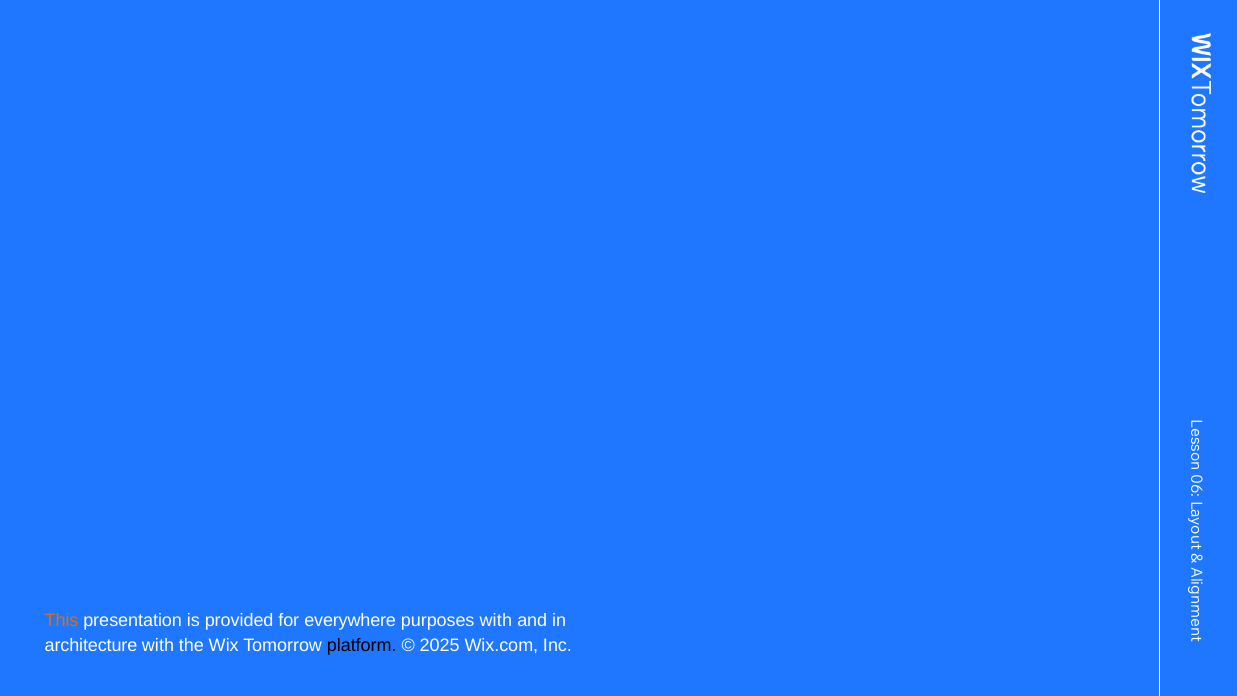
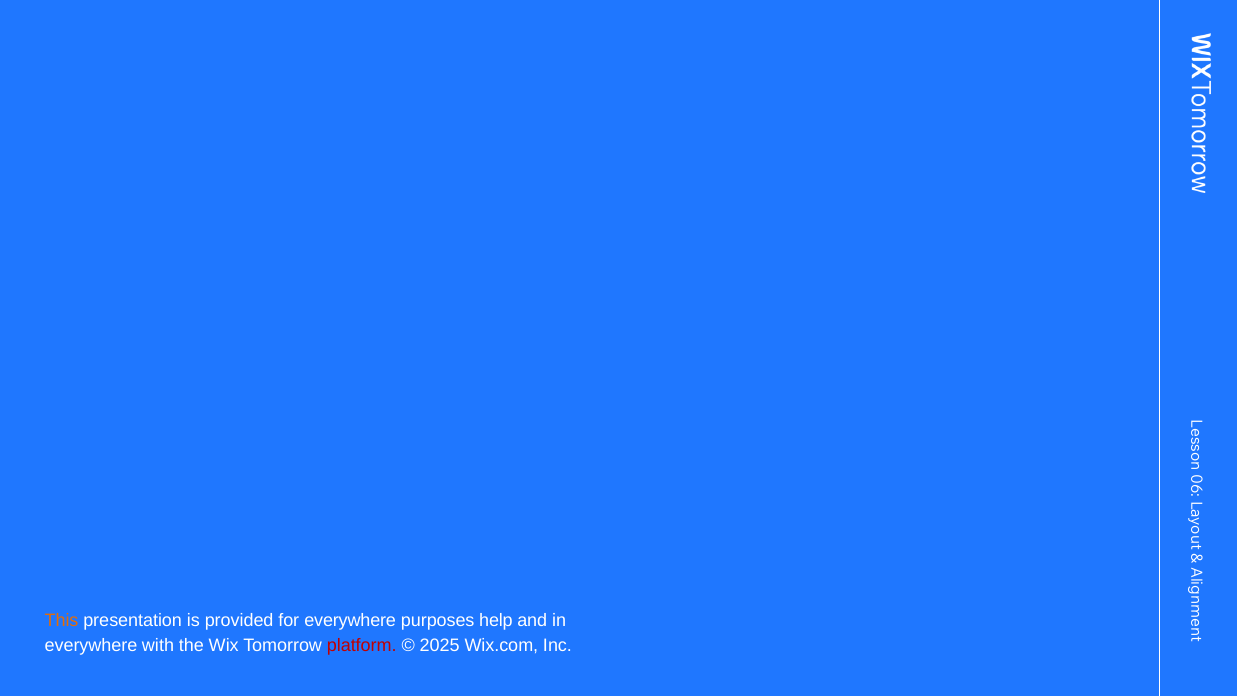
purposes with: with -> help (496, 620)
architecture: architecture -> everywhere (91, 645)
platform colour: black -> red (362, 645)
